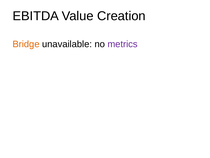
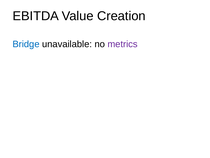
Bridge colour: orange -> blue (26, 44)
